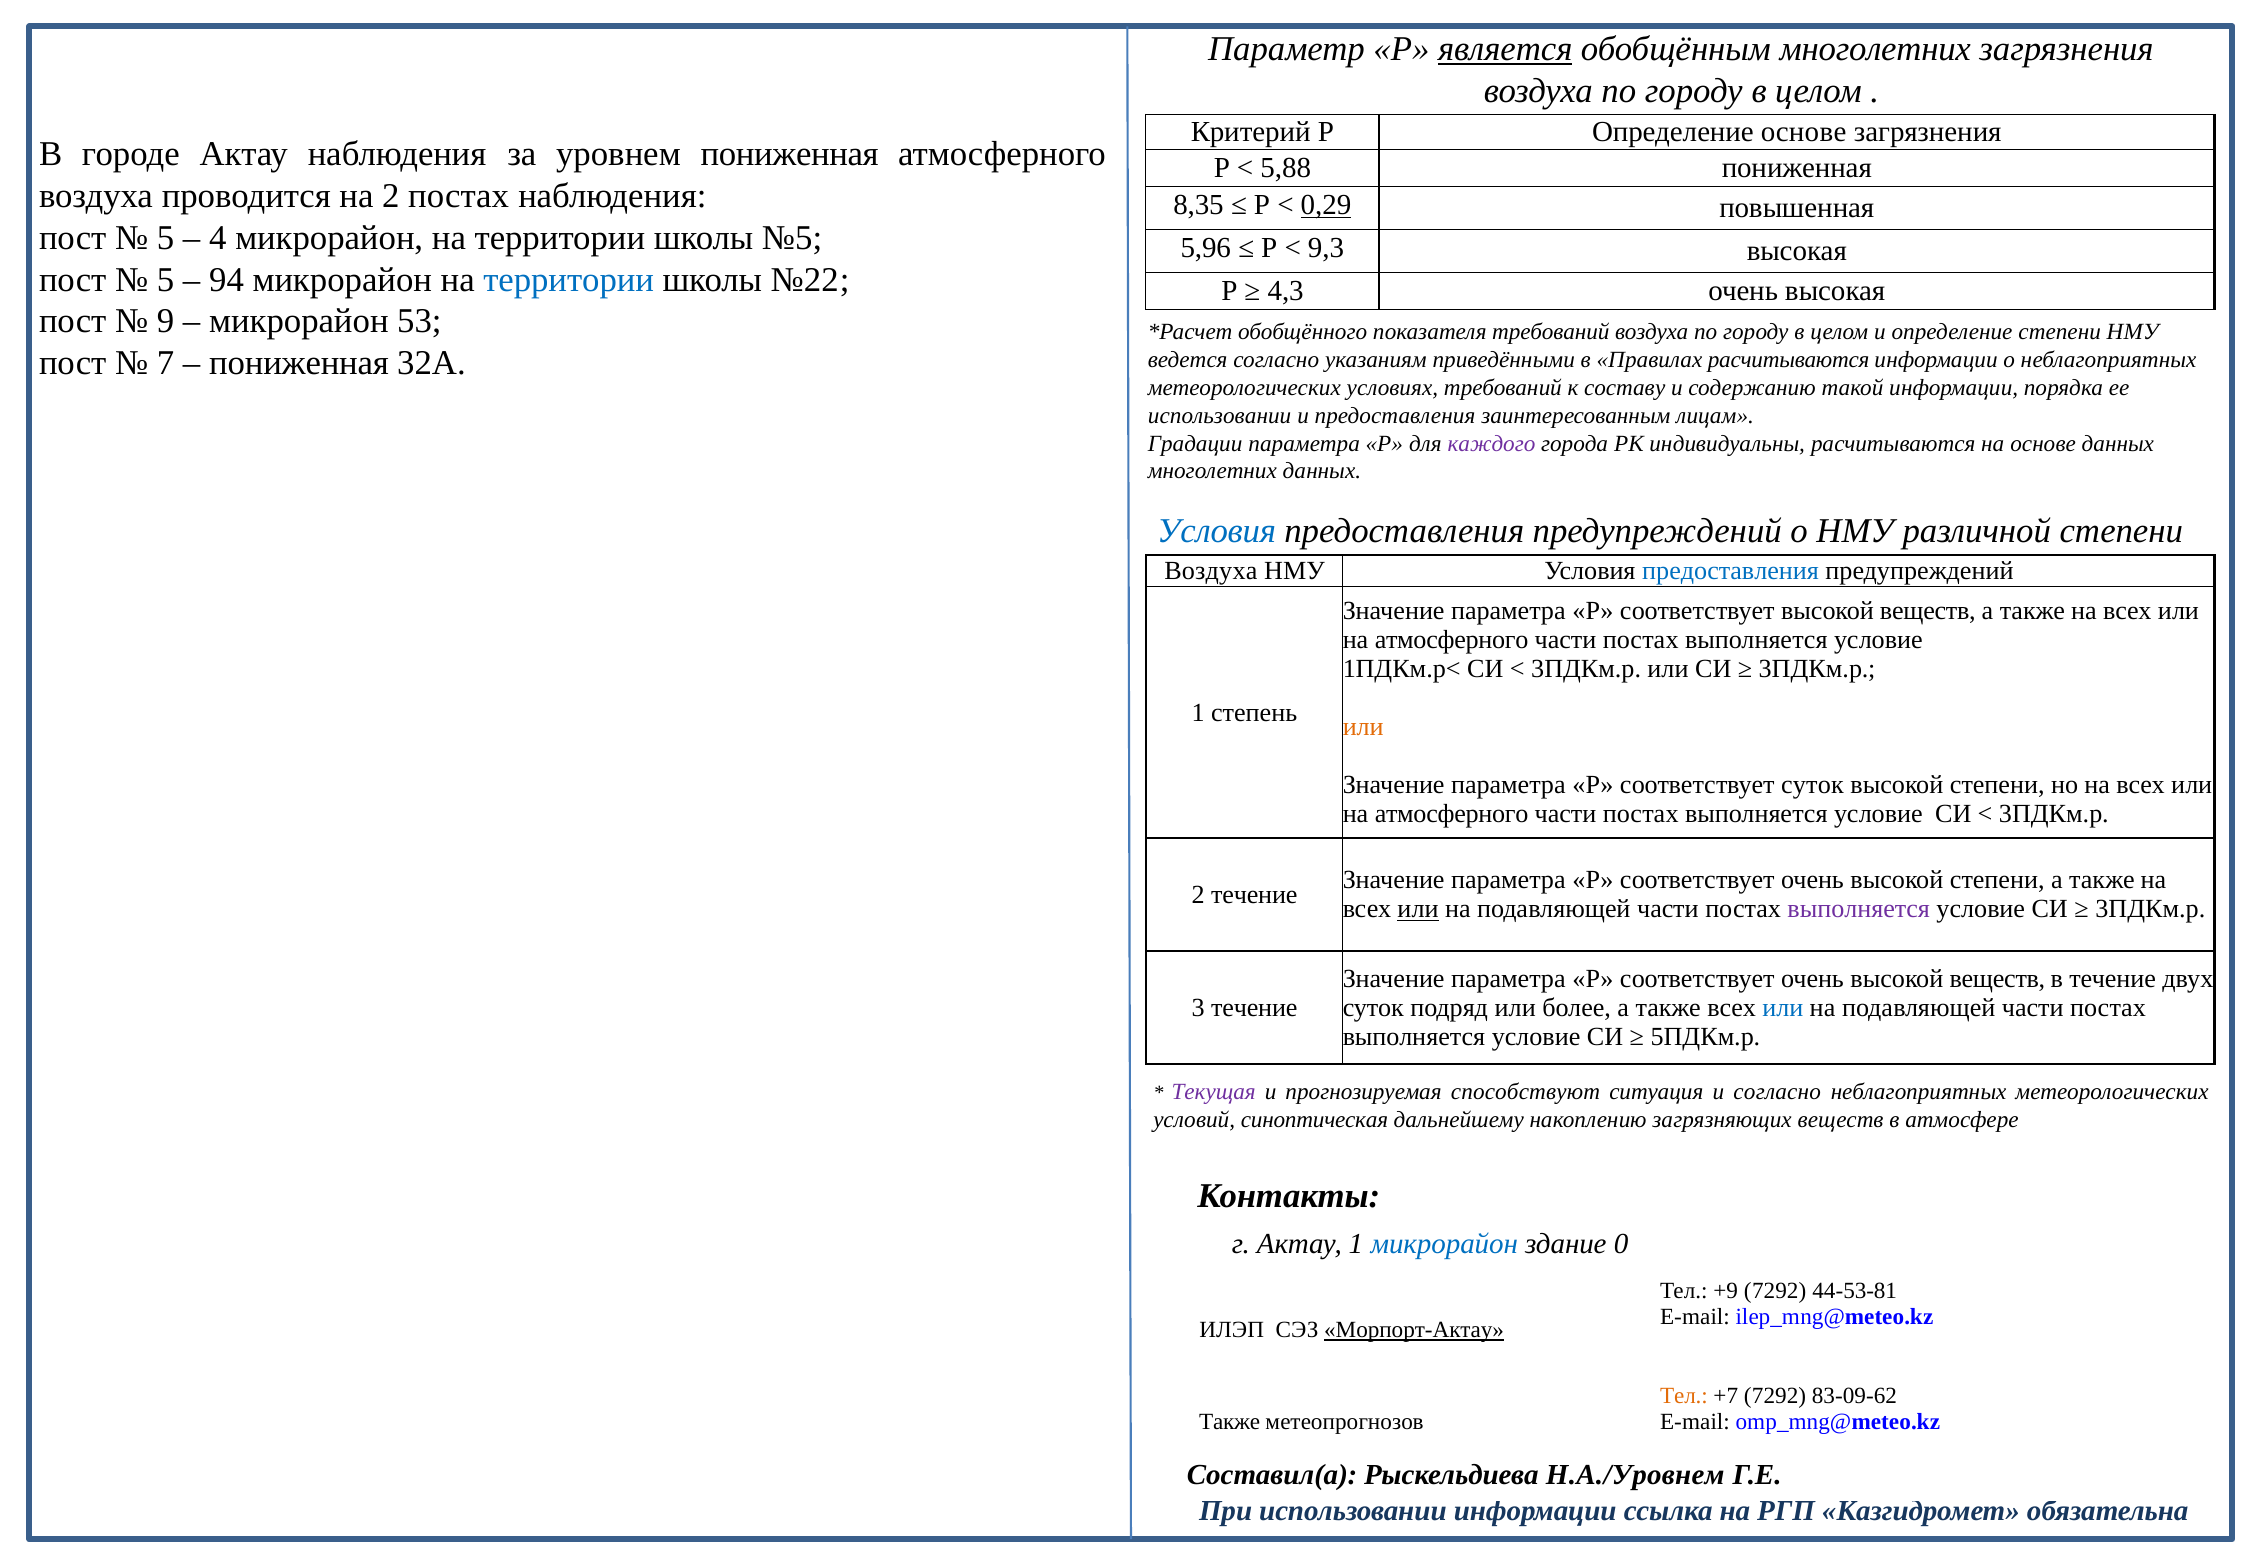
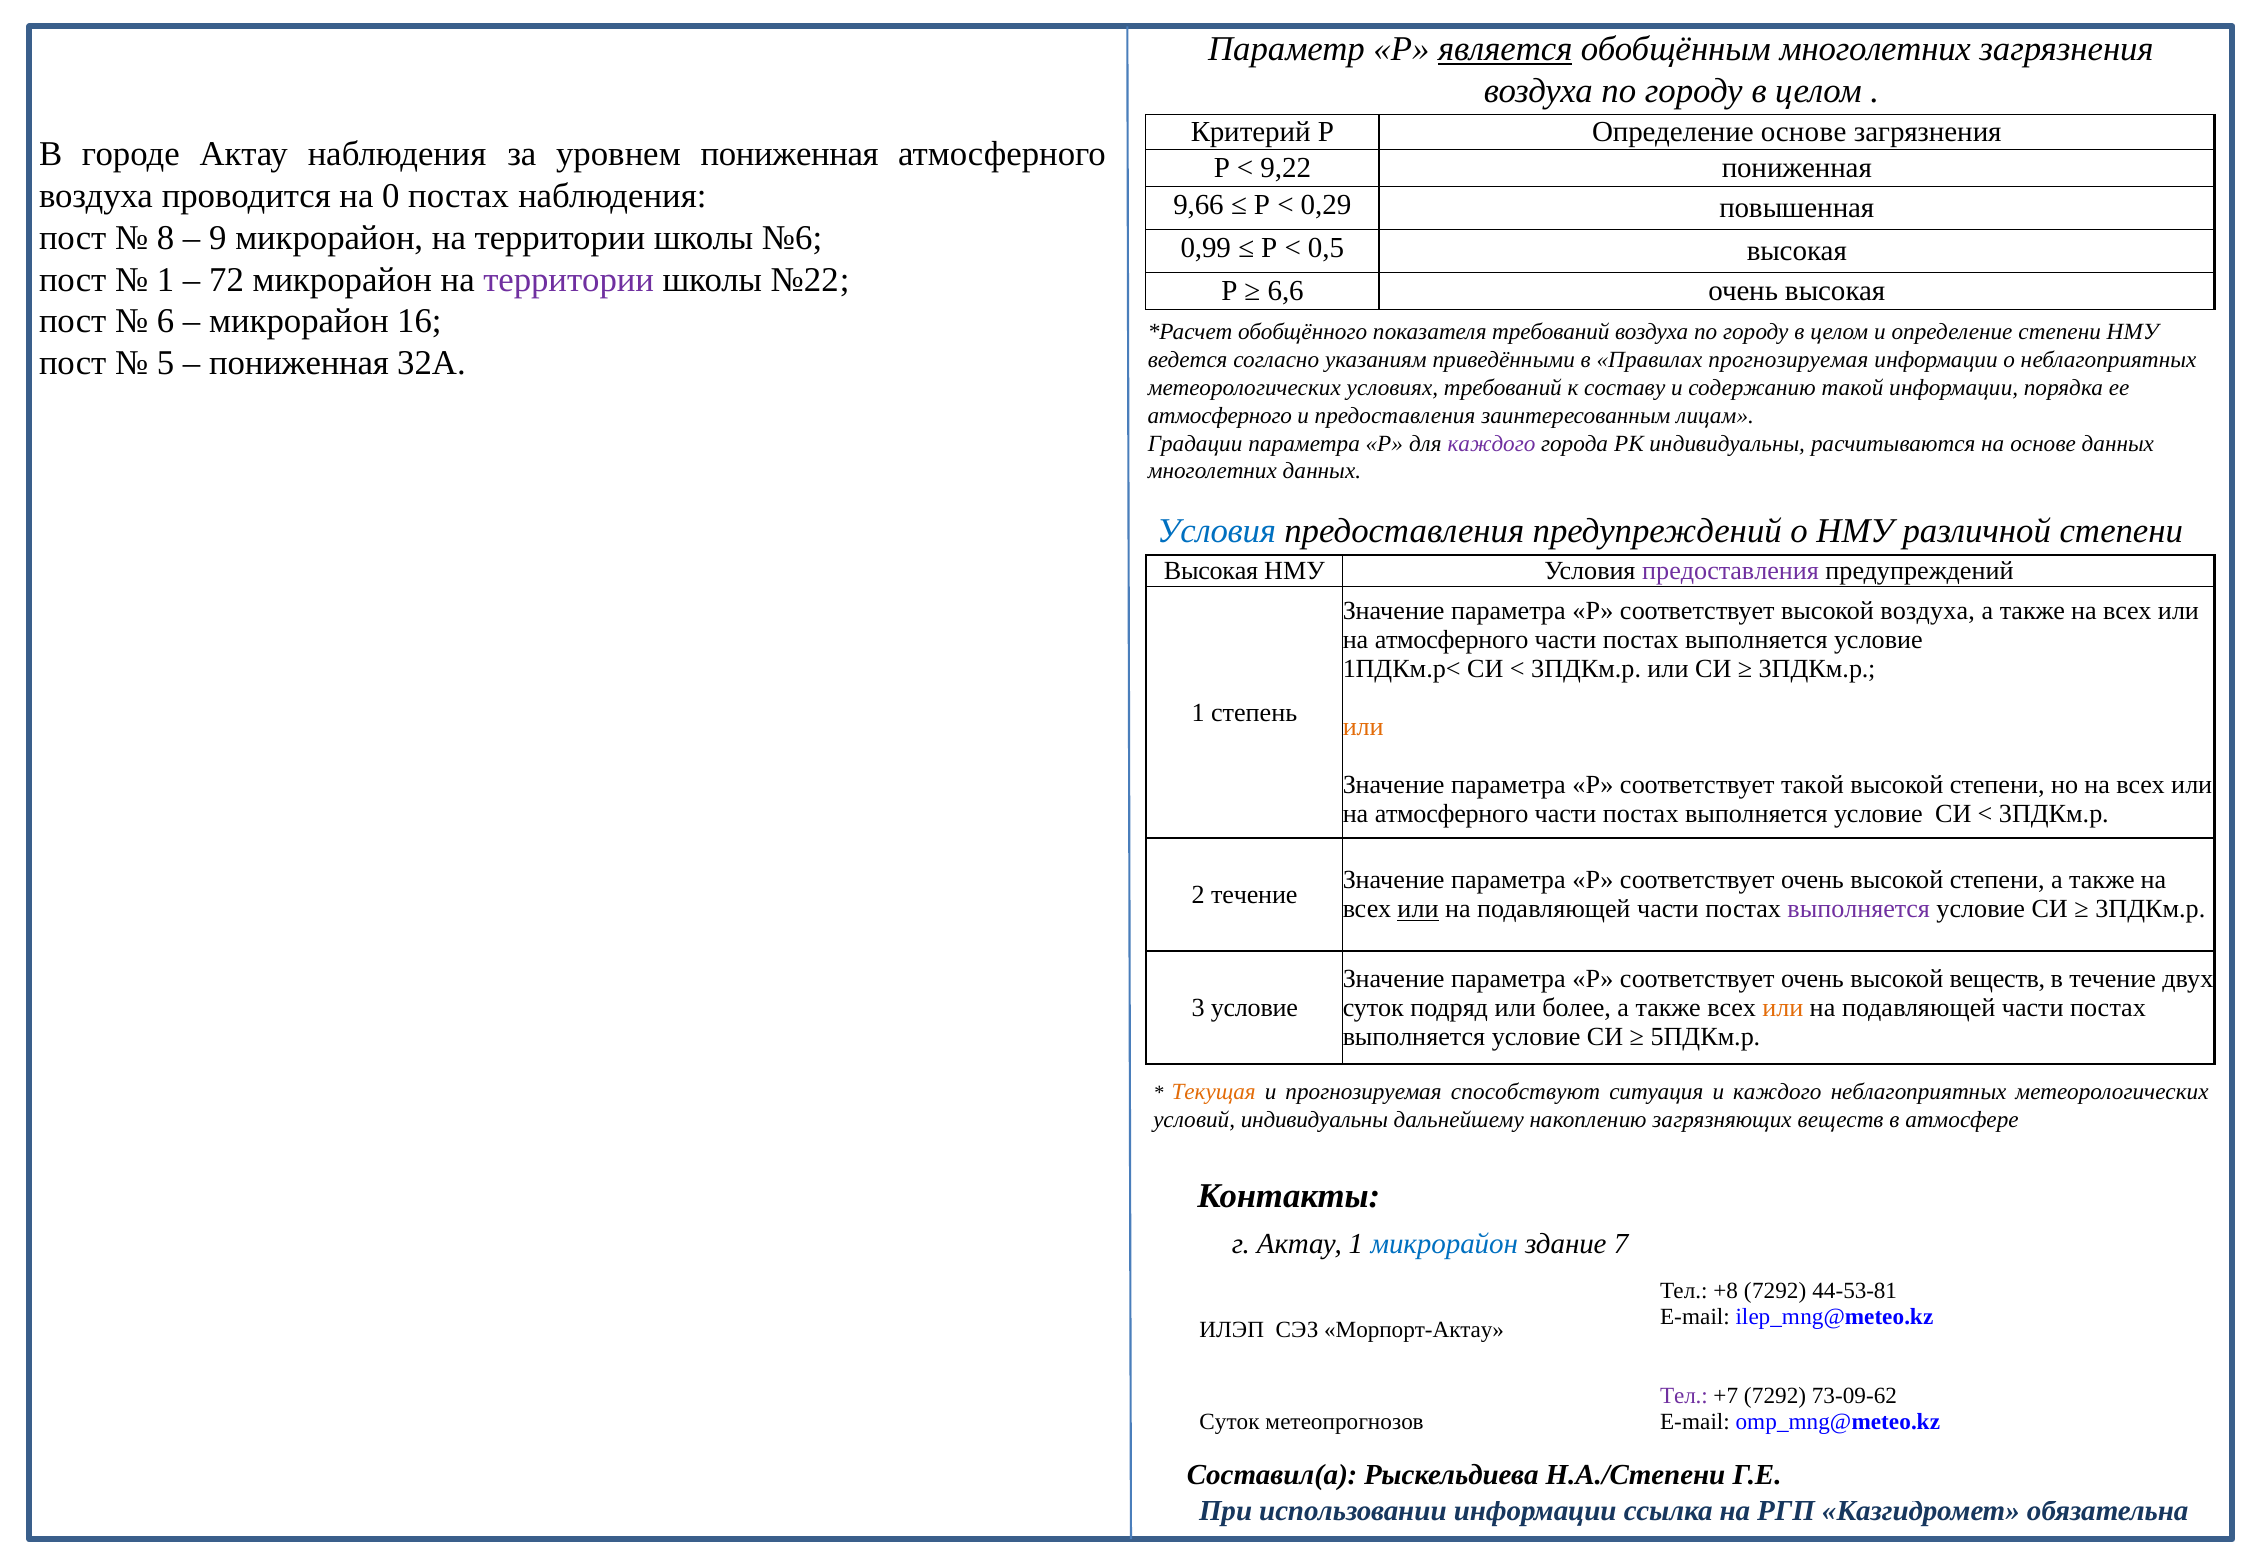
5,88: 5,88 -> 9,22 (1286, 168)
на 2: 2 -> 0 (391, 196)
8,35: 8,35 -> 9,66 (1199, 205)
0,29 underline: present -> none (1326, 205)
5: 5 -> 8 (165, 238)
4: 4 -> 9 (218, 238)
№5: №5 -> №6 (792, 238)
5,96: 5,96 -> 0,99 (1206, 248)
9,3: 9,3 -> 0,5 (1326, 248)
5: 5 -> 1 (165, 280)
94: 94 -> 72 (227, 280)
территории colour: blue -> purple (569, 280)
4,3: 4,3 -> 6,6 (1286, 291)
9: 9 -> 6 (165, 321)
53: 53 -> 16 (419, 321)
7: 7 -> 5 (165, 363)
Правилах расчитываются: расчитываются -> прогнозируемая (1788, 360)
использовании: использовании -> атмосферного (1220, 416)
Воздуха: Воздуха -> Высокая (1211, 571)
предоставления colour: blue -> purple (1731, 571)
соответствует высокой веществ: веществ -> воздуха (1928, 611)
соответствует суток: суток -> такой (1813, 785)
3 течение: течение -> условие (1254, 1008)
или colour: blue -> orange (1783, 1008)
Текущая colour: purple -> orange (1214, 1092)
и согласно: согласно -> каждого (1777, 1092)
условий синоптическая: синоптическая -> индивидуальны (1314, 1120)
0: 0 -> 7 (1621, 1244)
+9: +9 -> +8 (1726, 1291)
Морпорт-Актау underline: present -> none (1414, 1330)
Тел colour: orange -> purple (1684, 1396)
83-09-62: 83-09-62 -> 73-09-62 (1854, 1396)
Также: Также -> Суток (1230, 1421)
Н.А./Уровнем: Н.А./Уровнем -> Н.А./Степени (1635, 1475)
